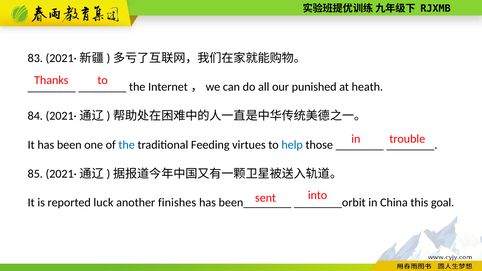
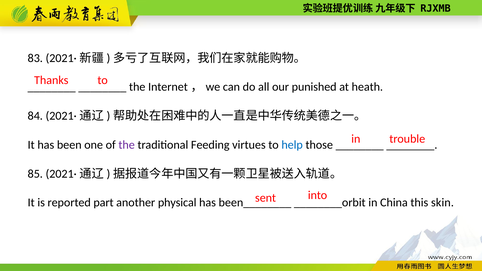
the colour: blue -> purple (127, 145)
luck: luck -> part (104, 203)
finishes: finishes -> physical (177, 203)
goal: goal -> skin (442, 203)
